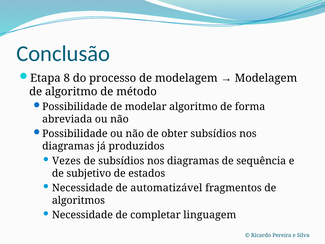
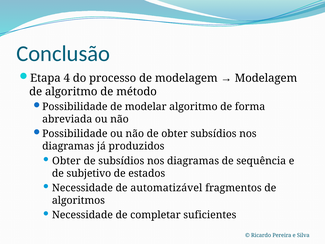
8: 8 -> 4 (67, 78)
Vezes: Vezes -> Obter (66, 161)
linguagem: linguagem -> suficientes (210, 215)
